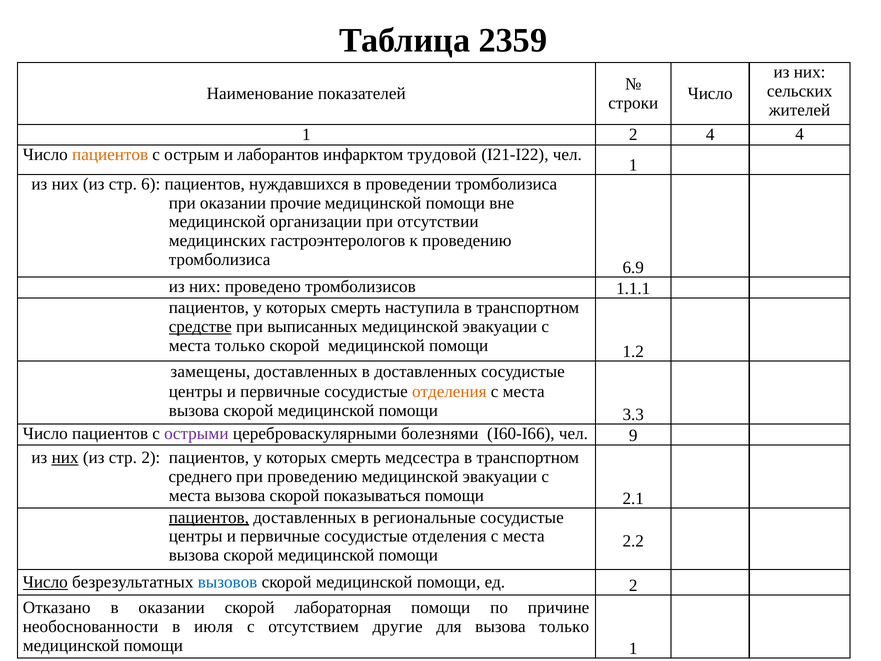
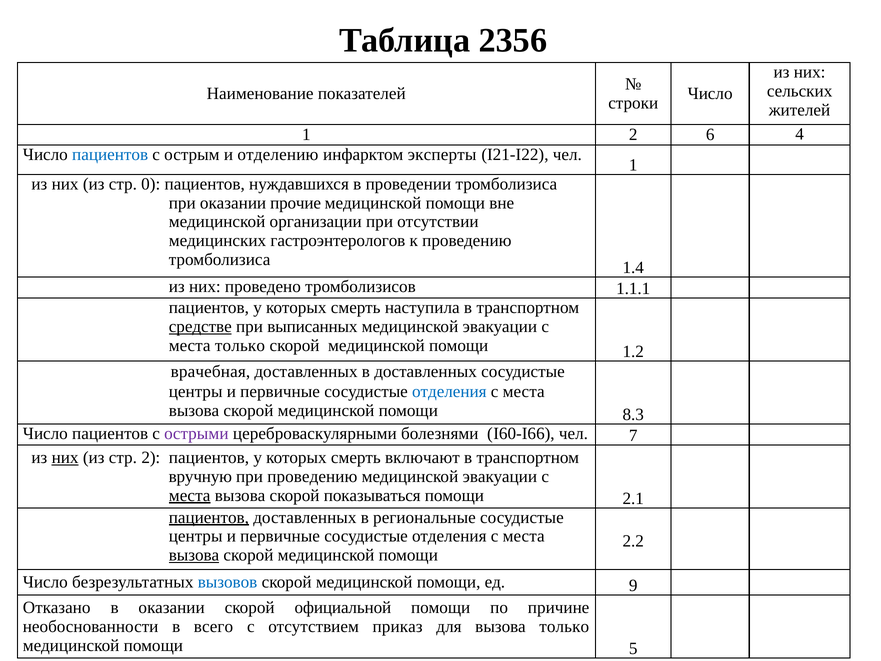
2359: 2359 -> 2356 (513, 40)
2 4: 4 -> 6 (710, 135)
пациентов colour: orange -> blue (110, 154)
лаборантов: лаборантов -> отделению (278, 154)
трудовой: трудовой -> эксперты (442, 154)
6: 6 -> 0 (151, 184)
6.9: 6.9 -> 1.4 (633, 268)
замещены: замещены -> врачебная (210, 372)
отделения colour: orange -> blue (449, 391)
3.3: 3.3 -> 8.3 (633, 414)
9: 9 -> 7 (633, 435)
медсестра: медсестра -> включают (422, 457)
среднего: среднего -> вручную (200, 476)
места underline: none -> present (190, 495)
вызова underline: none -> present (194, 555)
Число underline: present -> none (45, 582)
ед 2: 2 -> 9 (633, 585)
лабораторная: лабораторная -> официальной (343, 607)
июля: июля -> всего (214, 626)
другие: другие -> приказ (398, 626)
помощи 1: 1 -> 5 (633, 648)
